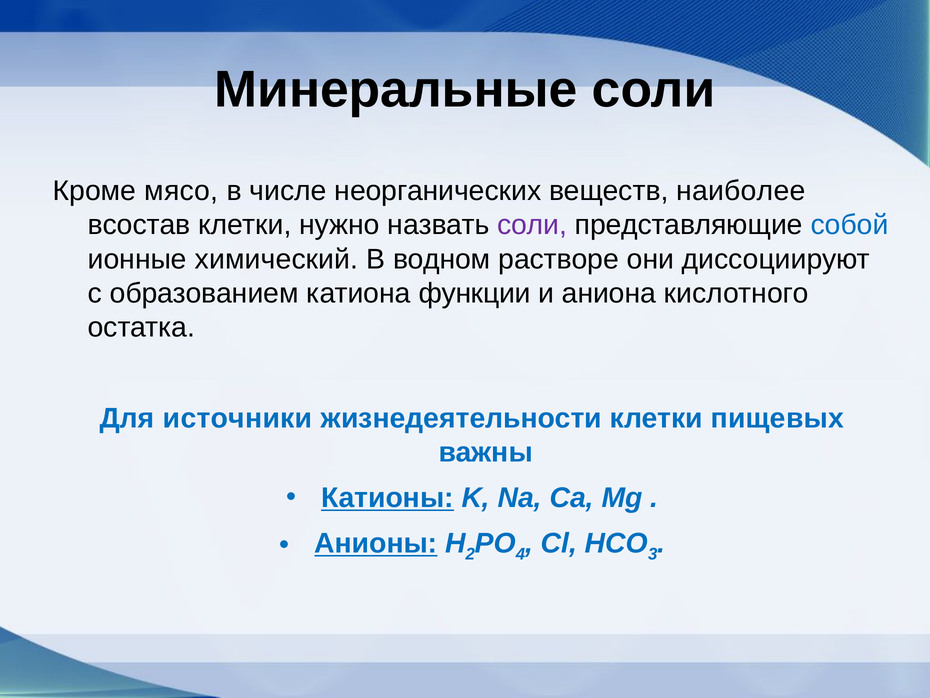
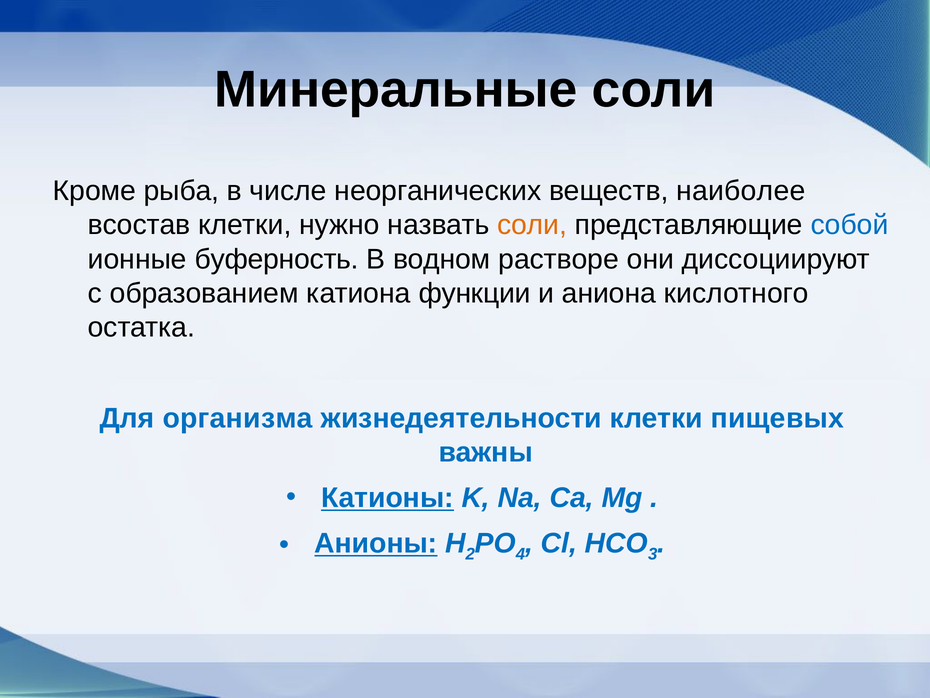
мясо: мясо -> рыба (181, 191)
соли colour: purple -> orange (532, 225)
химический: химический -> буферность (277, 259)
источники: источники -> организма (238, 418)
